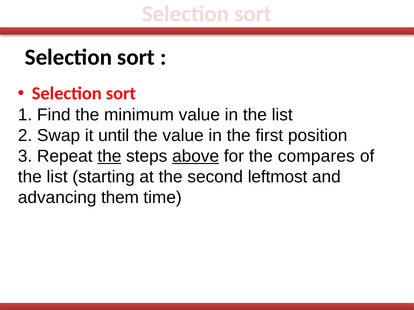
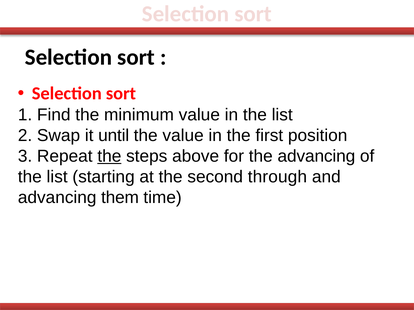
above underline: present -> none (196, 156)
the compares: compares -> advancing (316, 156)
leftmost: leftmost -> through (277, 177)
